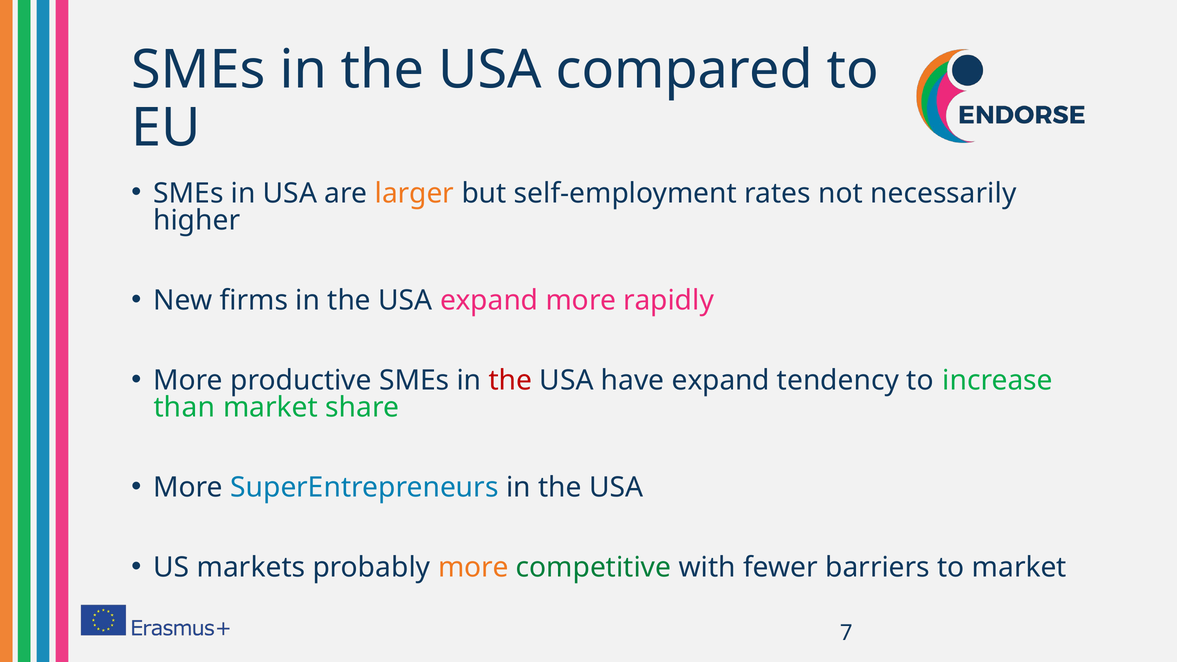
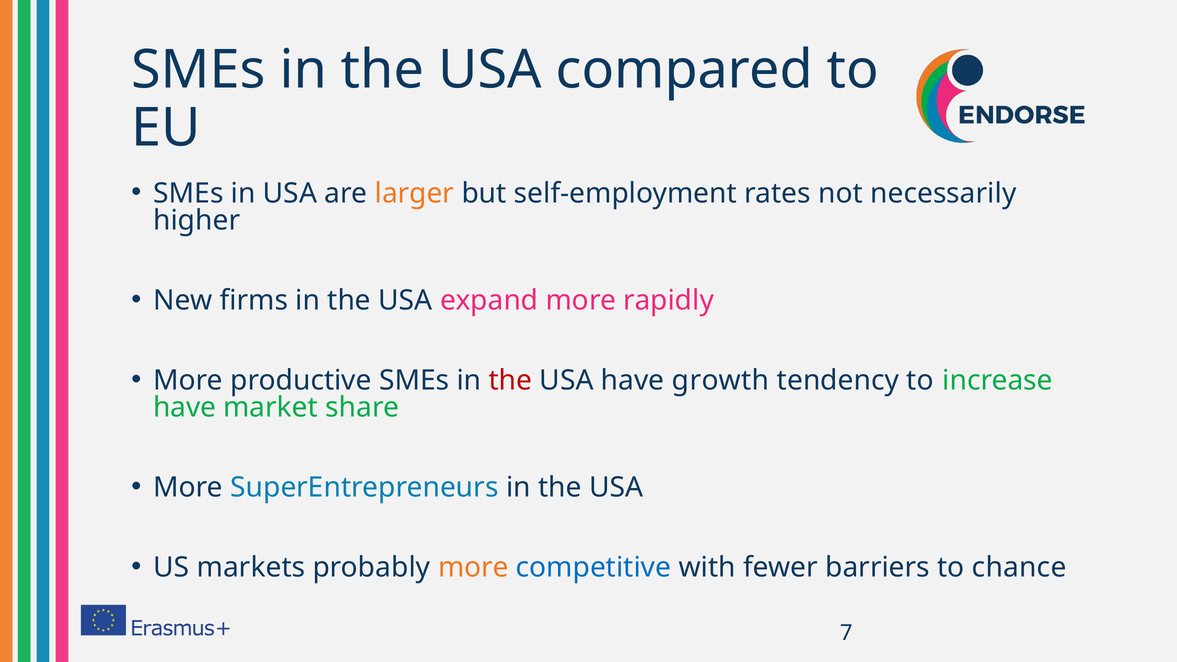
have expand: expand -> growth (721, 380)
than: than -> have (185, 408)
competitive colour: green -> blue (593, 567)
to market: market -> chance (1019, 567)
